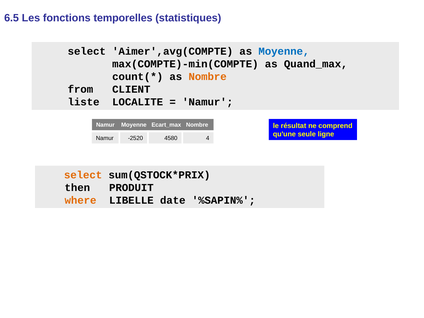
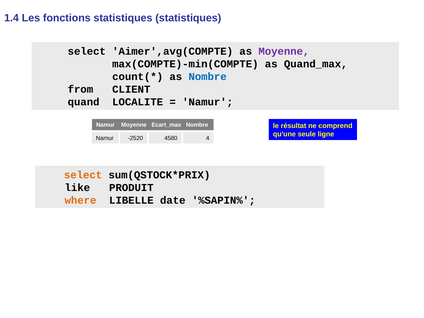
6.5: 6.5 -> 1.4 (12, 18)
fonctions temporelles: temporelles -> statistiques (123, 18)
Moyenne colour: blue -> purple (284, 51)
Nombre colour: orange -> blue (208, 77)
liste: liste -> quand (84, 102)
then: then -> like (77, 188)
